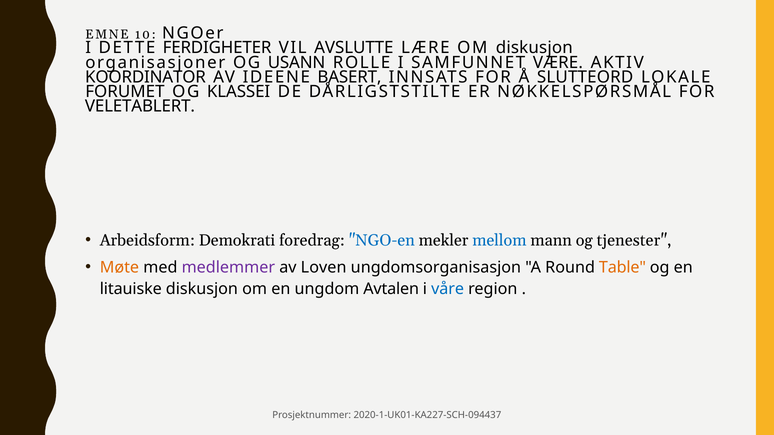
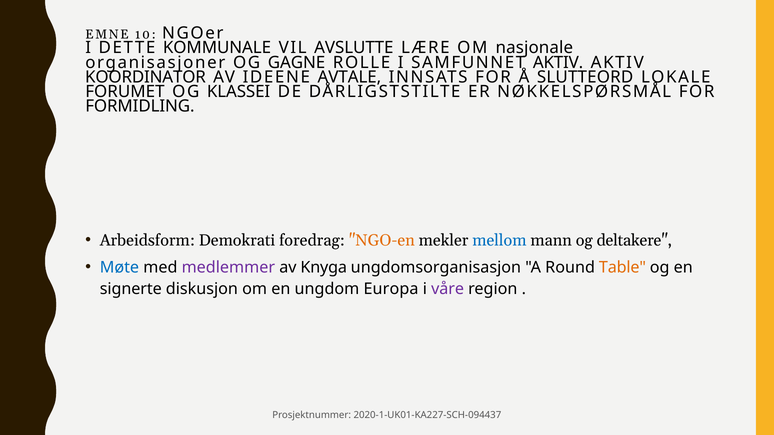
FERDIGHETER: FERDIGHETER -> KOMMUNALE (217, 48)
OM diskusjon: diskusjon -> nasjonale (534, 48)
USANN: USANN -> GAGNE (297, 63)
SAMFUNNET VÆRE: VÆRE -> AKTIV (558, 63)
BASERT: BASERT -> AVTALE (349, 77)
VELETABLERT: VELETABLERT -> FORMIDLING (140, 106)
NGO-en colour: blue -> orange (382, 241)
tjenester: tjenester -> deltakere (634, 241)
Møte colour: orange -> blue (119, 268)
Loven: Loven -> Knyga (324, 268)
litauiske: litauiske -> signerte (131, 289)
Avtalen: Avtalen -> Europa (391, 289)
våre colour: blue -> purple (448, 289)
